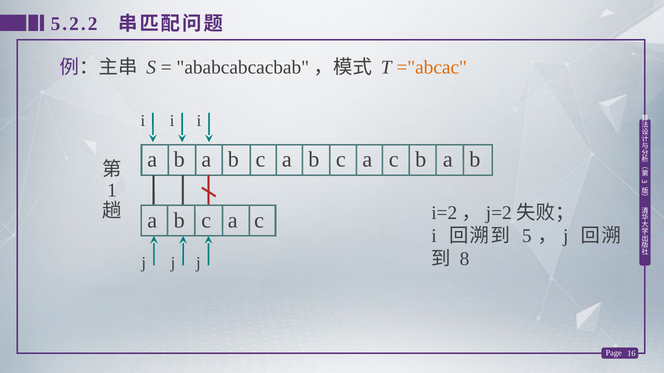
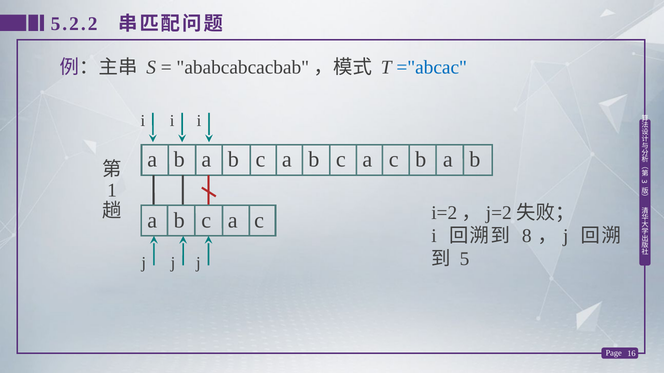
="abcac colour: orange -> blue (432, 68)
5: 5 -> 8 (527, 236)
8: 8 -> 5 (464, 259)
